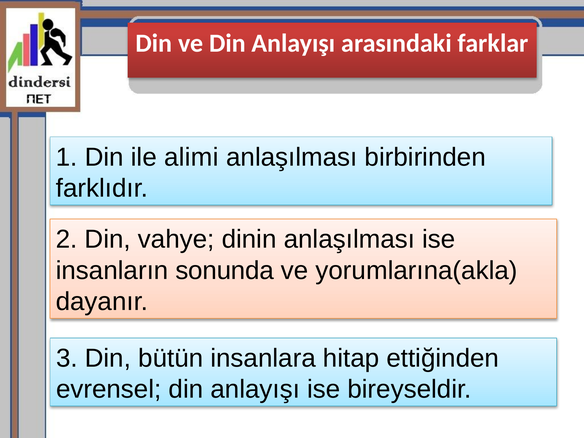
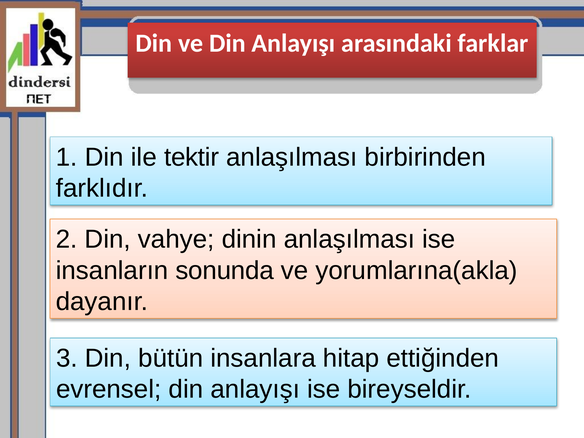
alimi: alimi -> tektir (192, 157)
